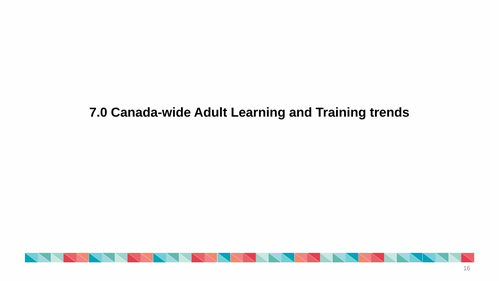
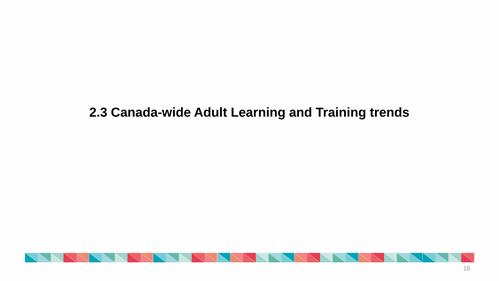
7.0: 7.0 -> 2.3 (98, 112)
